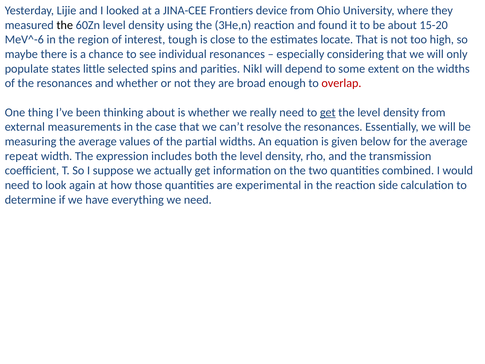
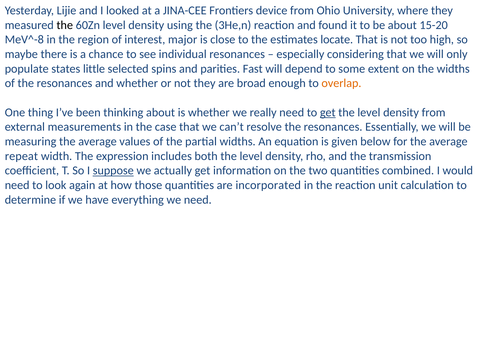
MeV^-6: MeV^-6 -> MeV^-8 (24, 40)
tough: tough -> major (183, 40)
Nikl: Nikl -> Fast (253, 69)
overlap colour: red -> orange (341, 83)
suppose underline: none -> present (113, 171)
experimental: experimental -> incorporated (268, 185)
side: side -> unit (388, 185)
